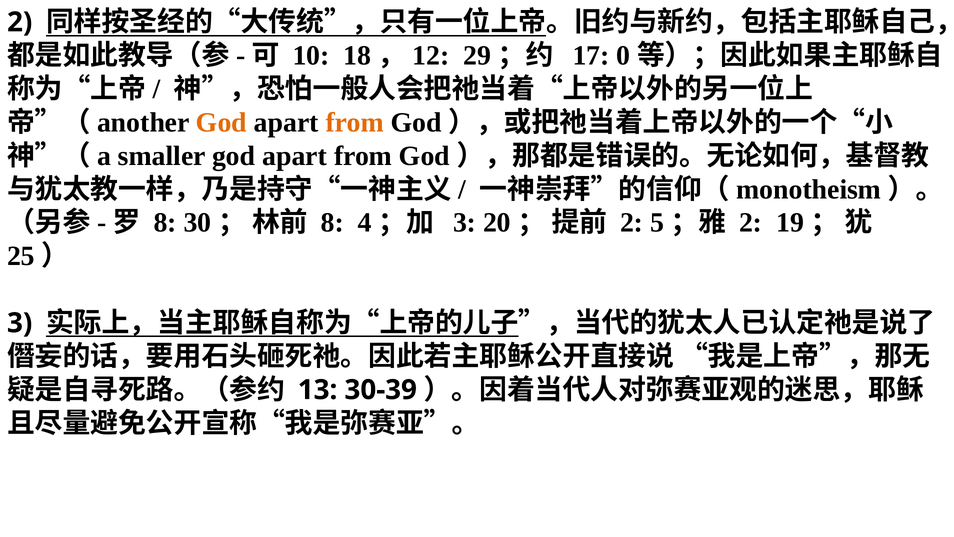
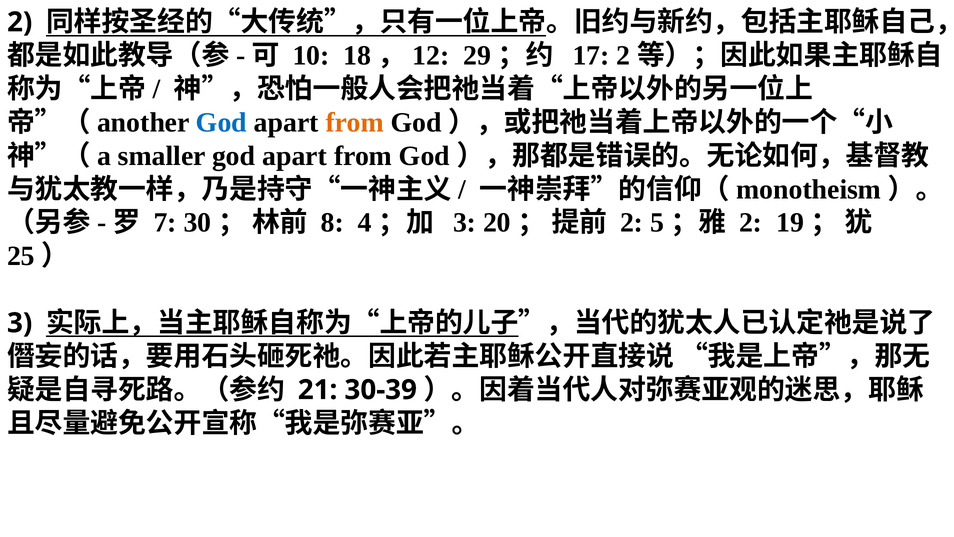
17 0: 0 -> 2 (623, 56)
God colour: orange -> blue (221, 122)
8: 8 -> 7 (165, 223)
13: 13 -> 21 (318, 390)
